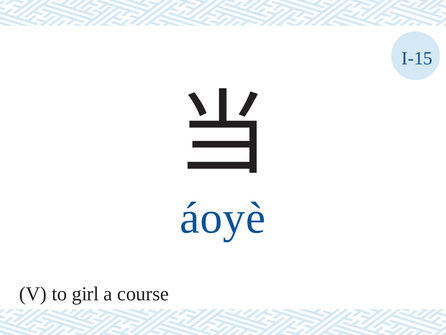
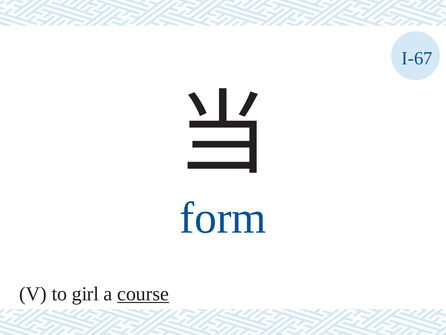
I-15: I-15 -> I-67 (417, 58)
áoyè: áoyè -> form (223, 218)
course underline: none -> present (143, 293)
